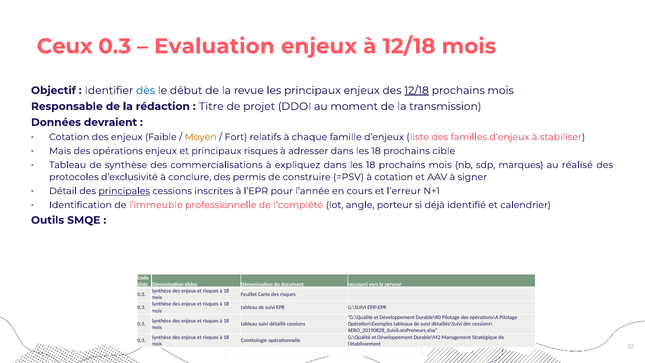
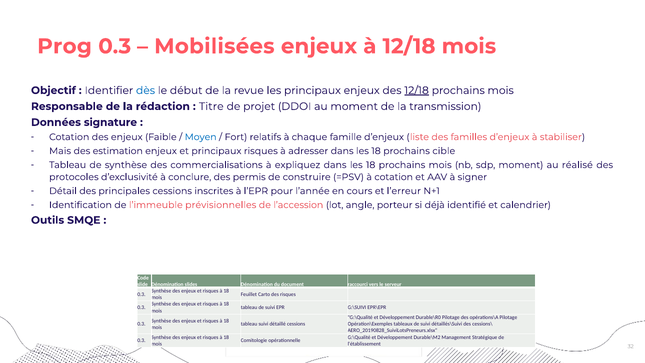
Ceux: Ceux -> Prog (65, 46)
Evaluation: Evaluation -> Mobilisées (214, 46)
devraient: devraient -> signature (110, 122)
Moyen colour: orange -> blue (201, 137)
opérations: opérations -> estimation (118, 151)
sdp marques: marques -> moment (521, 165)
principales underline: present -> none (124, 191)
professionnelle: professionnelle -> prévisionnelles (221, 205)
l’complété: l’complété -> l’accession (298, 205)
